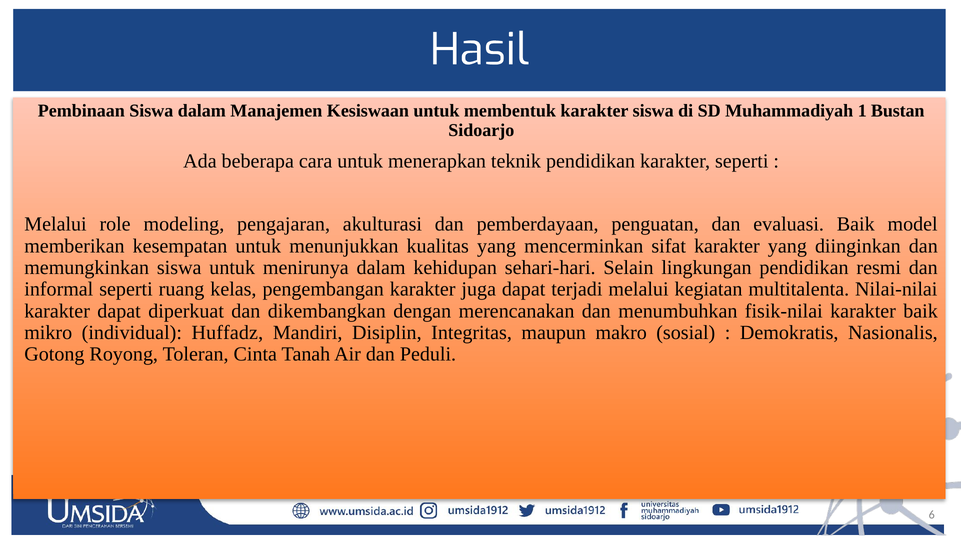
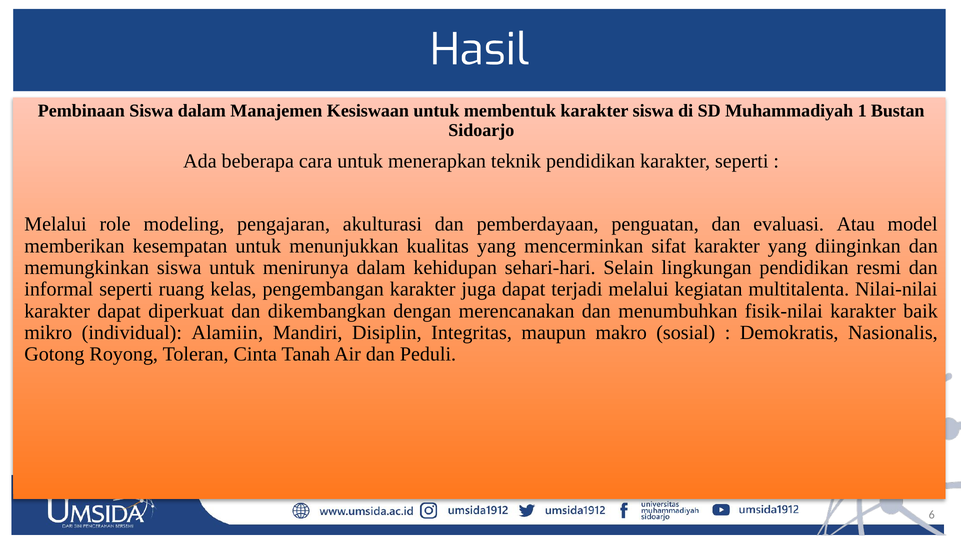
evaluasi Baik: Baik -> Atau (856, 224)
Huffadz: Huffadz -> Alamiin (227, 332)
